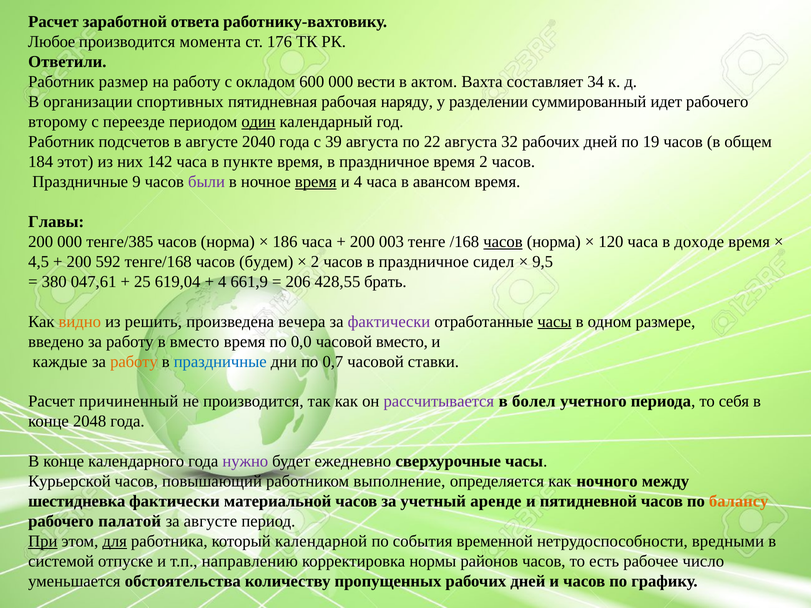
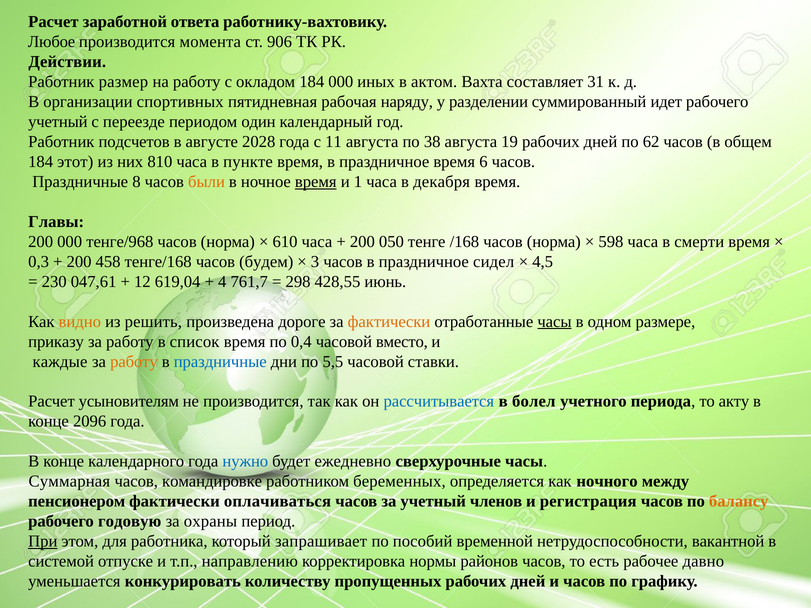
176: 176 -> 906 (280, 42)
Ответили: Ответили -> Действии (67, 62)
окладом 600: 600 -> 184 (312, 82)
вести: вести -> иных (376, 82)
34: 34 -> 31 (596, 82)
второму: второму -> учетный (58, 122)
один underline: present -> none (258, 122)
2040: 2040 -> 2028 (259, 142)
39: 39 -> 11 (333, 142)
22: 22 -> 38 (432, 142)
32: 32 -> 19 (510, 142)
19: 19 -> 62 (651, 142)
142: 142 -> 810 (160, 162)
время 2: 2 -> 6 (483, 162)
9: 9 -> 8 (136, 182)
были colour: purple -> orange (207, 182)
и 4: 4 -> 1 (358, 182)
авансом: авансом -> декабря (442, 182)
тенге/385: тенге/385 -> тенге/968 (120, 242)
186: 186 -> 610 (285, 242)
003: 003 -> 050 (391, 242)
часов underline: present -> none (503, 242)
120: 120 -> 598 (611, 242)
доходе: доходе -> смерти (699, 242)
4,5: 4,5 -> 0,3 (39, 262)
592: 592 -> 458 (108, 262)
2: 2 -> 3 (315, 262)
9,5: 9,5 -> 4,5 (543, 262)
380: 380 -> 230 (54, 282)
25: 25 -> 12 (142, 282)
661,9: 661,9 -> 761,7 (249, 282)
206: 206 -> 298 (298, 282)
брать: брать -> июнь (385, 282)
вечера: вечера -> дороге (302, 322)
фактически colour: purple -> orange (389, 322)
введено: введено -> приказу (56, 342)
в вместо: вместо -> список (195, 342)
0,0: 0,0 -> 0,4 (301, 342)
0,7: 0,7 -> 5,5 (333, 362)
причиненный: причиненный -> усыновителям (129, 402)
рассчитывается colour: purple -> blue (439, 402)
себя: себя -> акту (734, 402)
2048: 2048 -> 2096 (90, 422)
нужно colour: purple -> blue (245, 462)
Курьерской: Курьерской -> Суммарная (69, 482)
повышающий: повышающий -> командировке (212, 482)
выполнение: выполнение -> беременных (399, 482)
шестидневка: шестидневка -> пенсионером (77, 502)
материальной: материальной -> оплачиваться (278, 502)
аренде: аренде -> членов (496, 502)
пятидневной: пятидневной -> регистрация (588, 502)
палатой: палатой -> годовую (130, 522)
за августе: августе -> охраны (210, 522)
для underline: present -> none (115, 542)
календарной: календарной -> запрашивает (321, 542)
события: события -> пособий (423, 542)
вредными: вредными -> вакантной (728, 542)
число: число -> давно (703, 562)
обстоятельства: обстоятельства -> конкурировать (183, 582)
